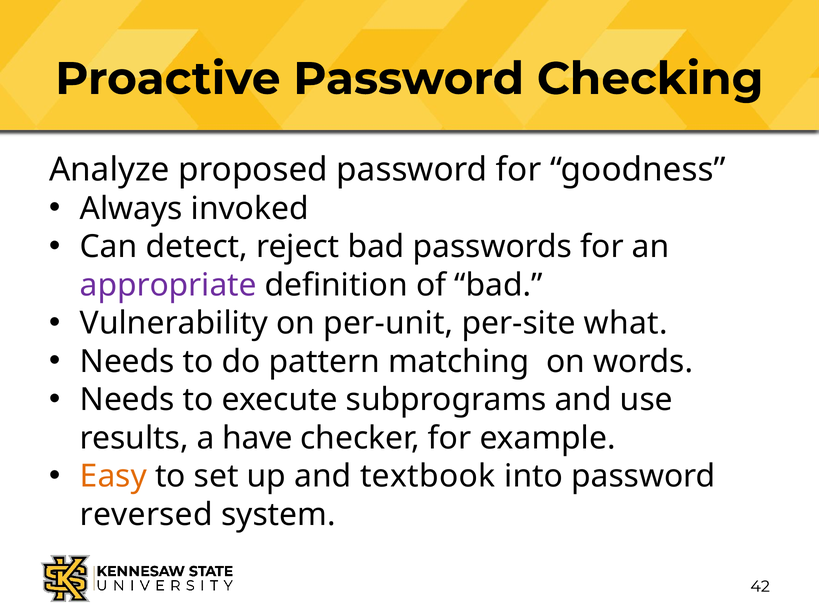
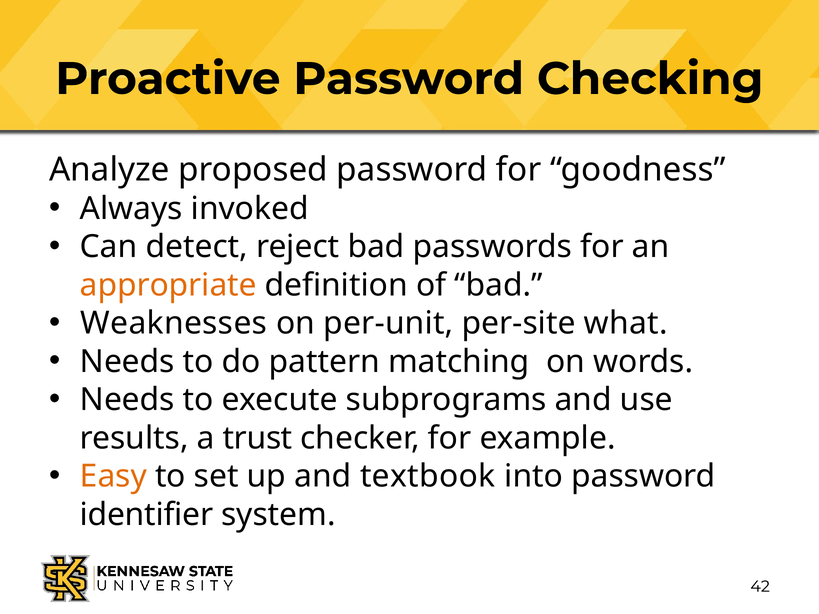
appropriate colour: purple -> orange (168, 285)
Vulnerability: Vulnerability -> Weaknesses (174, 324)
have: have -> trust (258, 438)
reversed: reversed -> identifier (147, 515)
